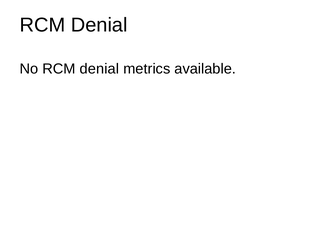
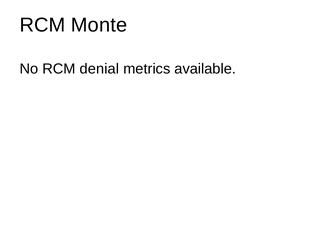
Denial: Denial -> Monte (99, 25)
